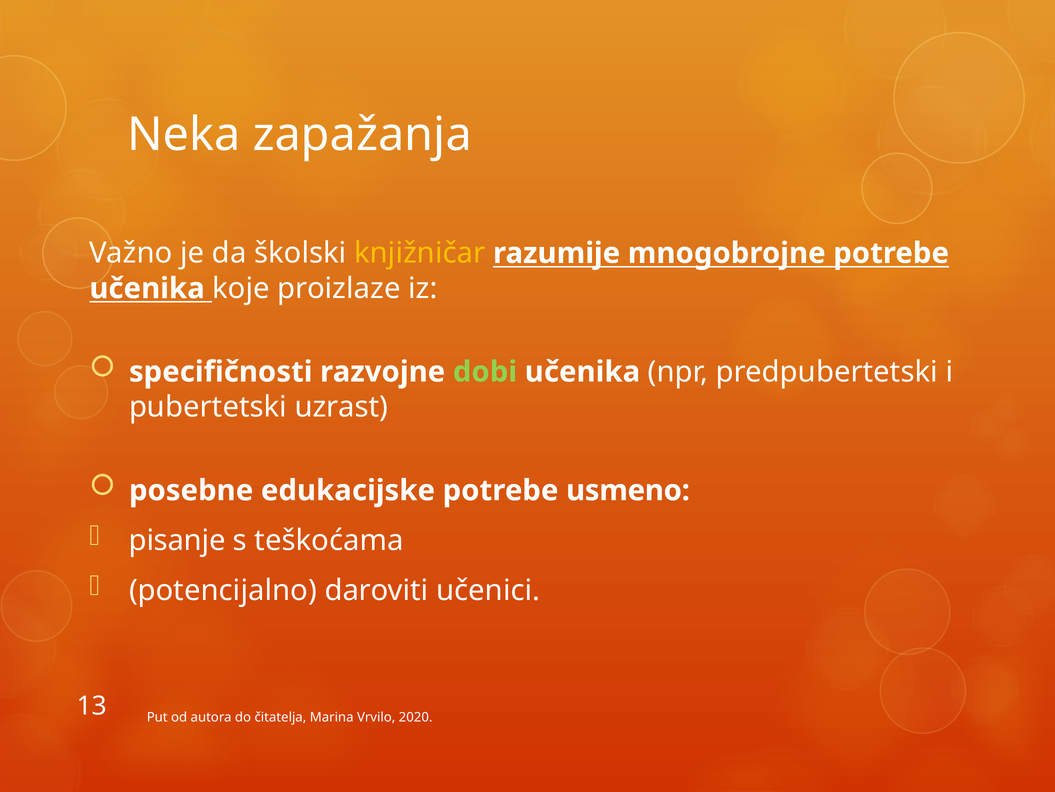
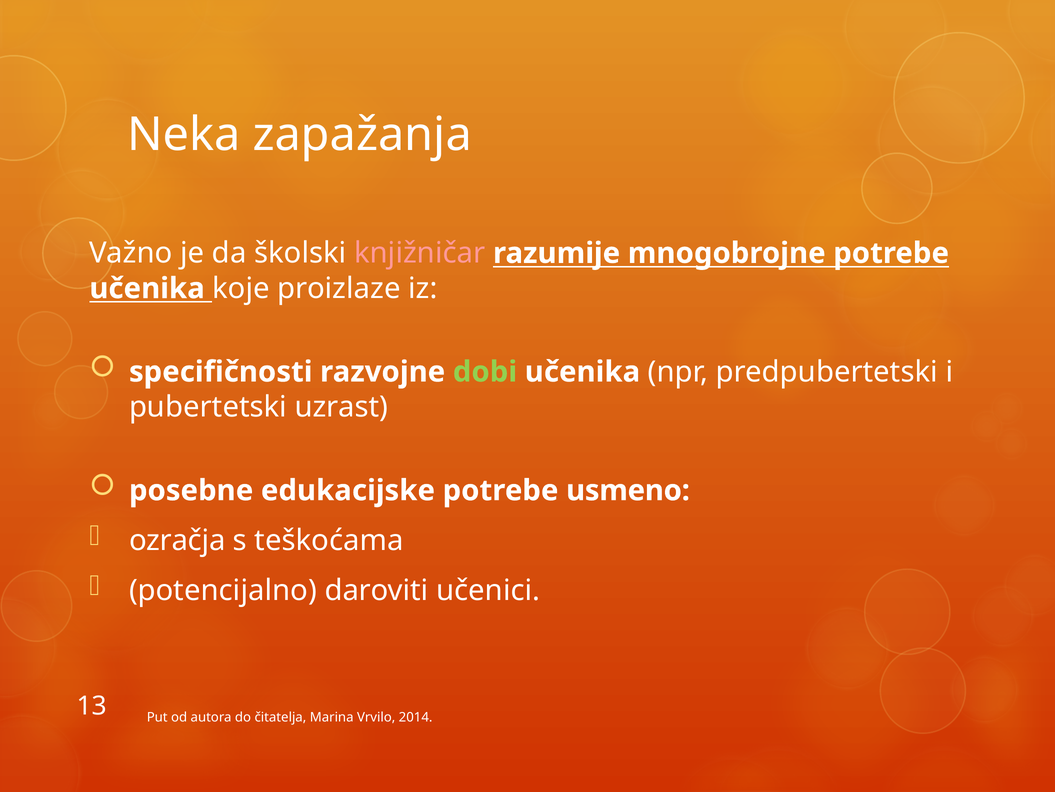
knjižničar colour: yellow -> pink (420, 253)
pisanje: pisanje -> ozračja (177, 540)
2020: 2020 -> 2014 (416, 716)
